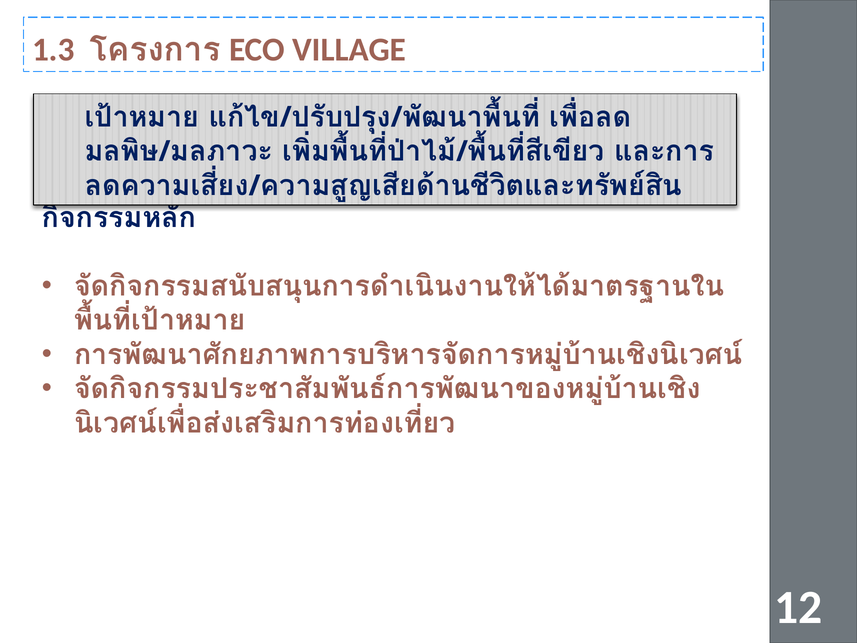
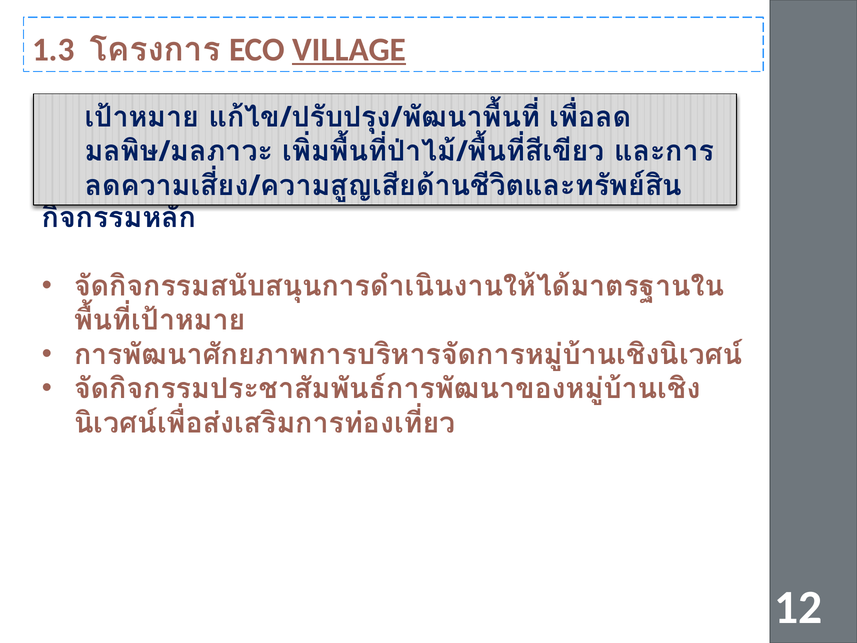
VILLAGE underline: none -> present (349, 50)
